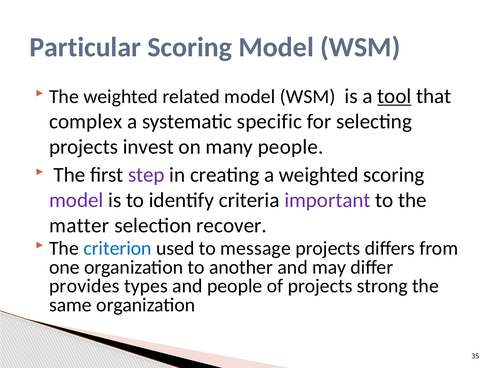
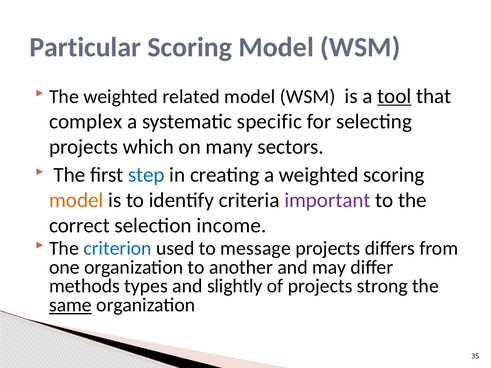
invest: invest -> which (148, 147)
many people: people -> sectors (291, 147)
step colour: purple -> blue (146, 175)
model colour: purple -> orange (76, 200)
matter: matter -> correct (79, 226)
recover: recover -> income (231, 226)
provides: provides -> methods (84, 286)
and people: people -> slightly (235, 286)
same underline: none -> present (70, 305)
